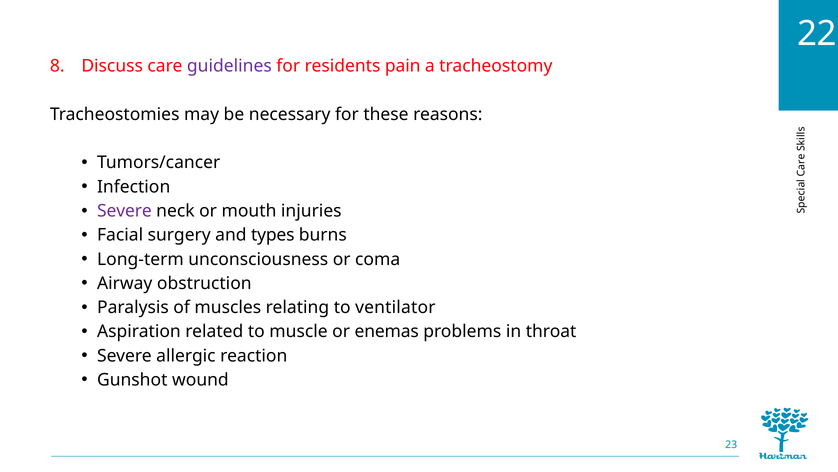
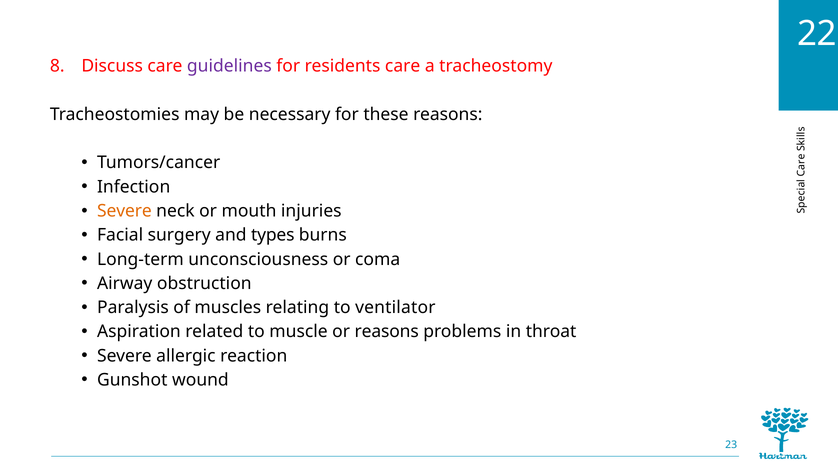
residents pain: pain -> care (403, 66)
Severe colour: purple -> orange (124, 211)
or enemas: enemas -> reasons (387, 331)
